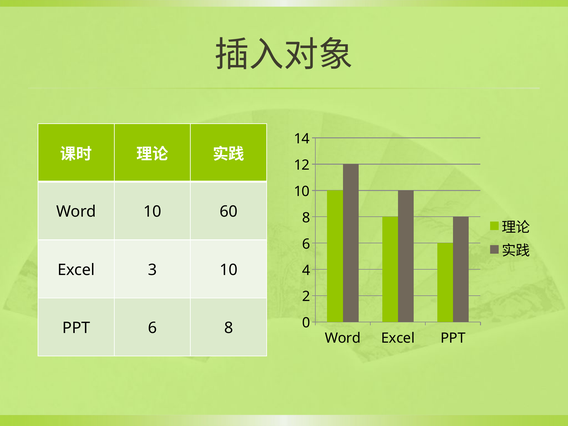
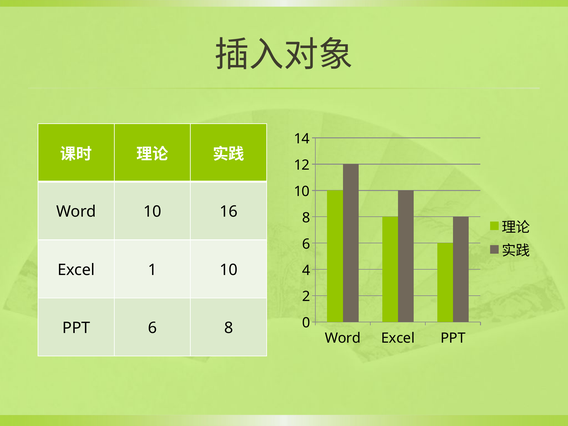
60: 60 -> 16 (229, 212)
3: 3 -> 1 (152, 270)
